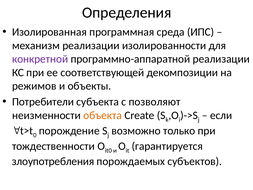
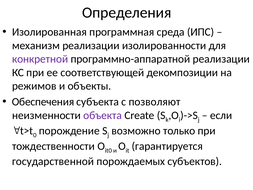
Потребители: Потребители -> Обеспечения (43, 102)
объекта colour: orange -> purple (103, 115)
злоупотребления: злоупотребления -> государственной (53, 161)
